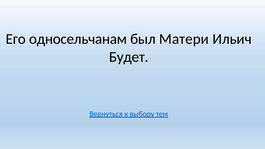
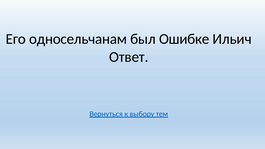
Матери: Матери -> Ошибке (184, 39)
Будет: Будет -> Ответ (129, 57)
